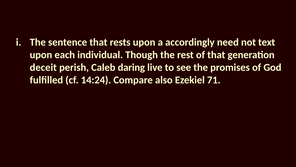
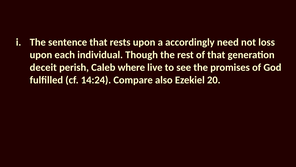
text: text -> loss (267, 42)
daring: daring -> where (131, 67)
71: 71 -> 20 (214, 80)
